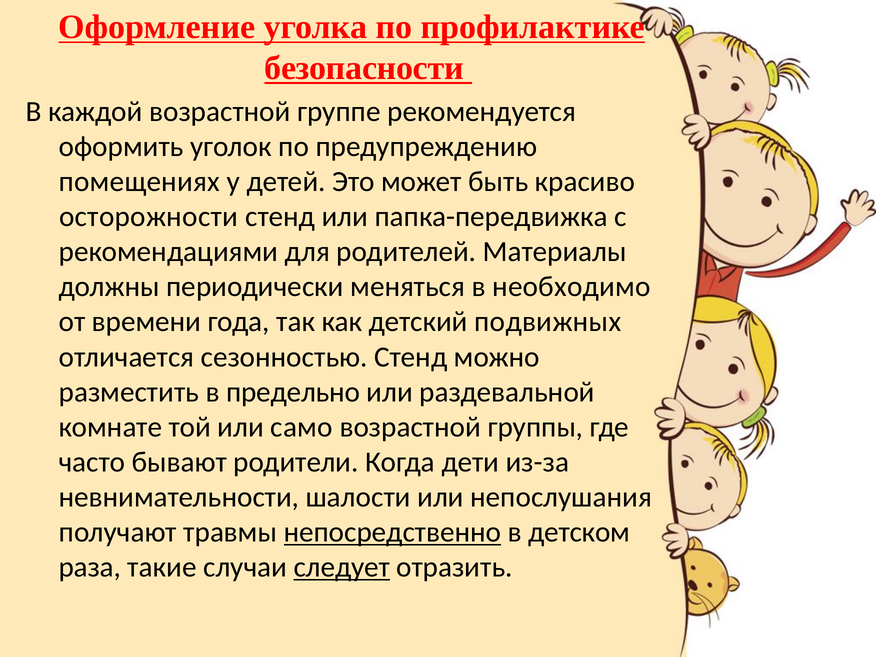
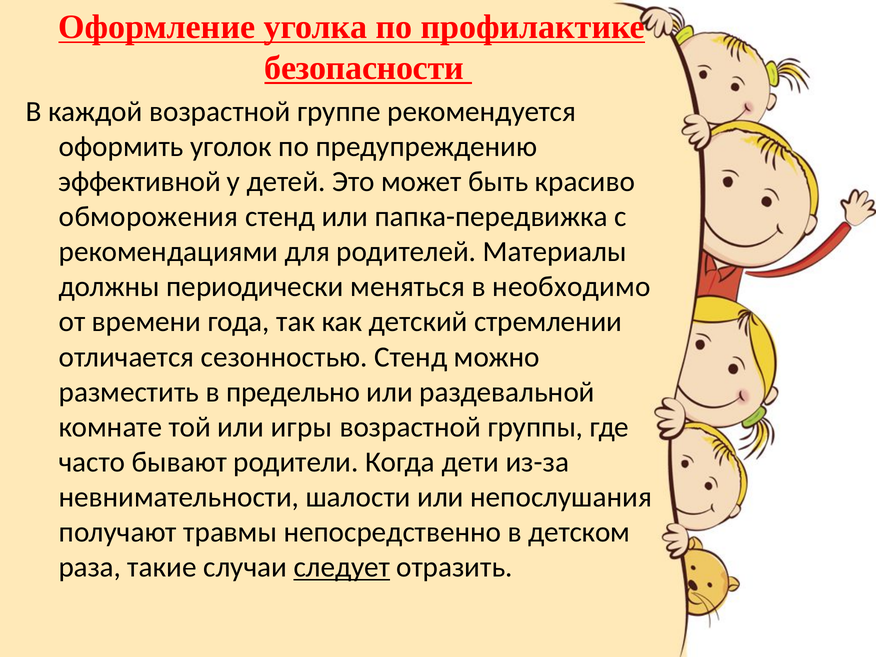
помещениях: помещениях -> эффективной (140, 182)
осторожности: осторожности -> обморожения (149, 217)
подвижных: подвижных -> стремлении (548, 322)
само: само -> игры (302, 427)
непосредственно underline: present -> none (392, 532)
